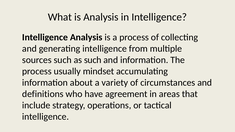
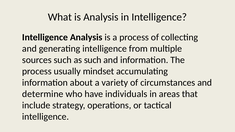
definitions: definitions -> determine (43, 94)
agreement: agreement -> individuals (126, 94)
